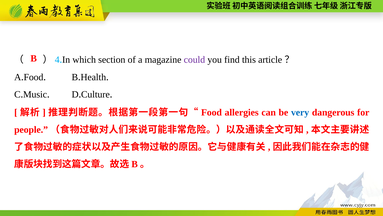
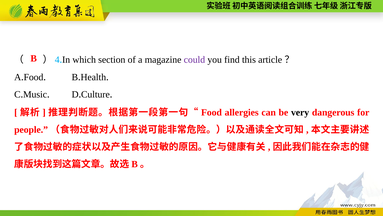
very colour: blue -> black (300, 112)
